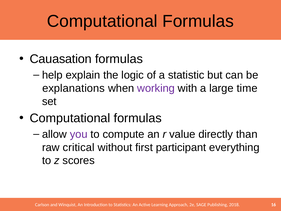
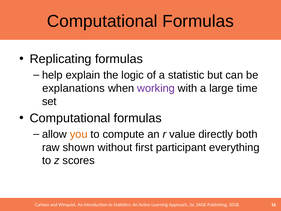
Cauasation: Cauasation -> Replicating (61, 59)
you colour: purple -> orange (79, 134)
than: than -> both (247, 134)
critical: critical -> shown (79, 147)
